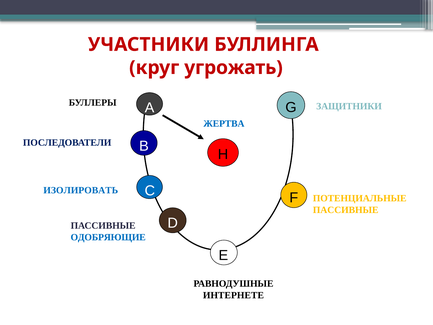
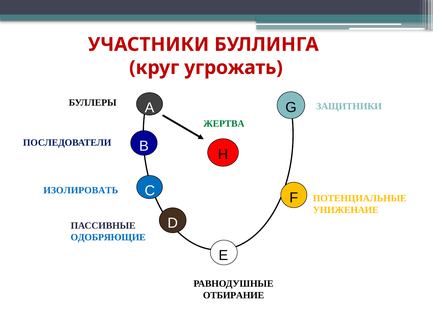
ЖЕРТВА colour: blue -> green (224, 124)
ПАССИВНЫЕ: ПАССИВНЫЕ -> УНИЖЕНАИЕ (346, 210)
ИНТЕРНЕТЕ: ИНТЕРНЕТЕ -> ОТБИРАНИЕ (234, 295)
